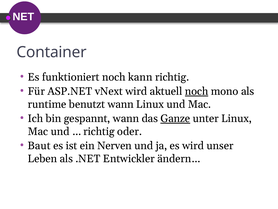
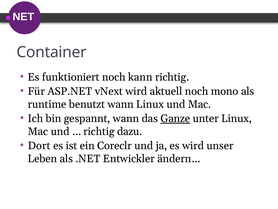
noch underline: present -> none (197, 91)
oder: oder -> dazu (130, 131)
Baut: Baut -> Dort (39, 145)
Nerven: Nerven -> Coreclr (114, 145)
